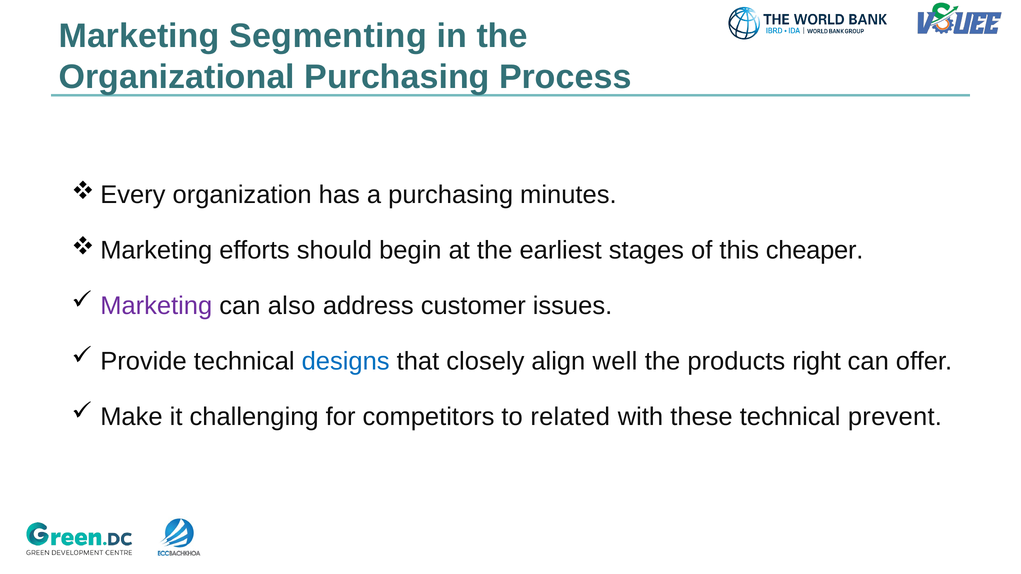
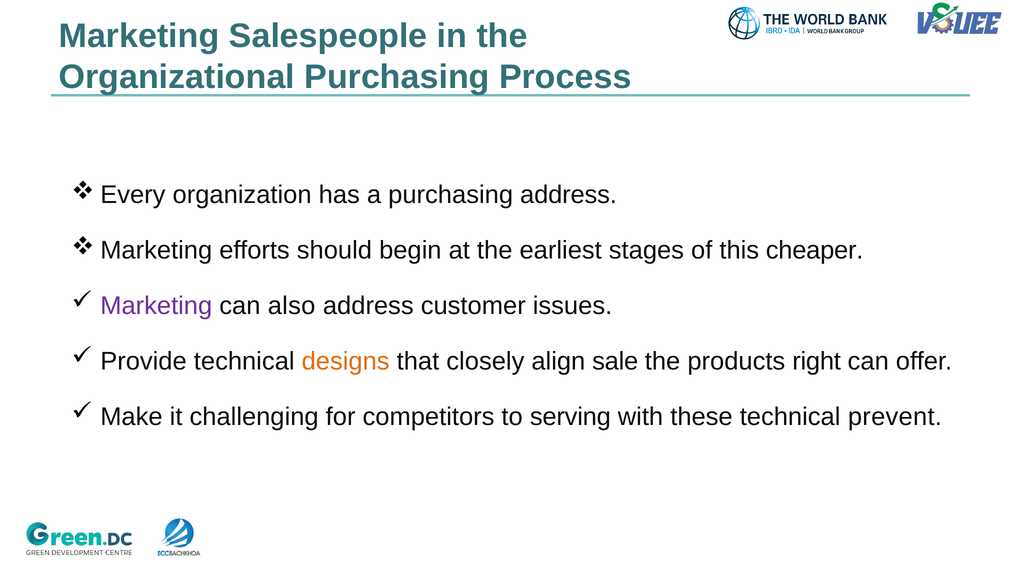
Segmenting: Segmenting -> Salespeople (328, 36)
purchasing minutes: minutes -> address (568, 195)
designs colour: blue -> orange (346, 361)
well: well -> sale (615, 361)
related: related -> serving (570, 417)
